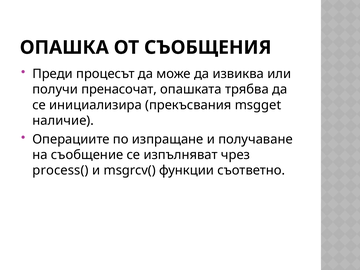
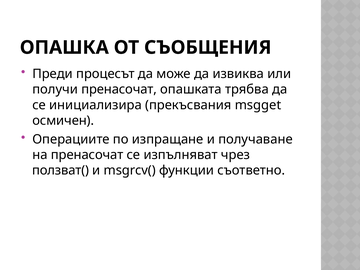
наличие: наличие -> осмичен (63, 121)
на съобщение: съобщение -> пренасочат (87, 155)
process(: process( -> ползват( (61, 170)
